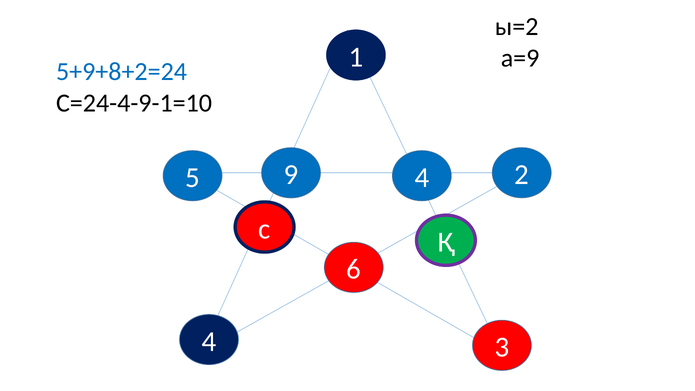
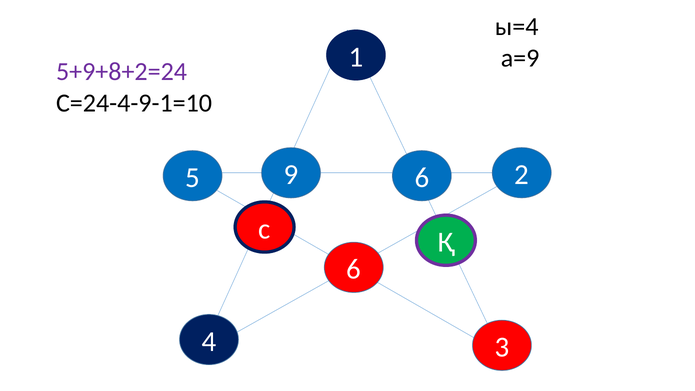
ы=2: ы=2 -> ы=4 (517, 27)
5+9+8+2=24 colour: blue -> purple (122, 72)
9 4: 4 -> 6 (422, 178)
